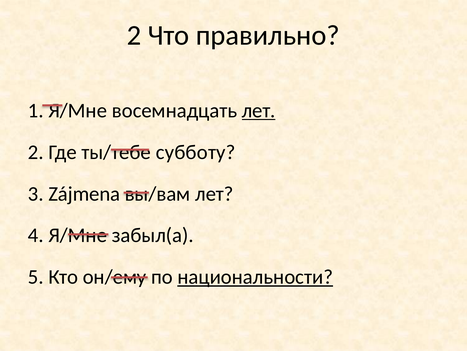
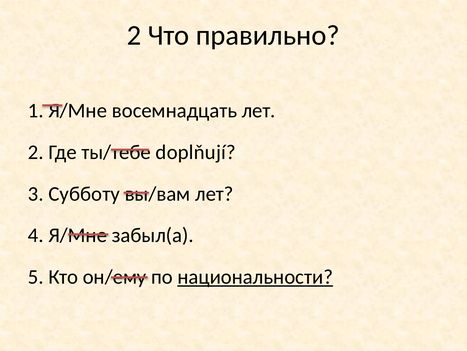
лет underline: present -> none (259, 110)
субботу: субботу -> doplňují (196, 152)
Zájmena: Zájmena -> Субботу (84, 193)
